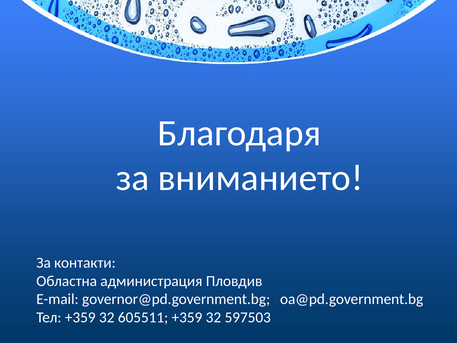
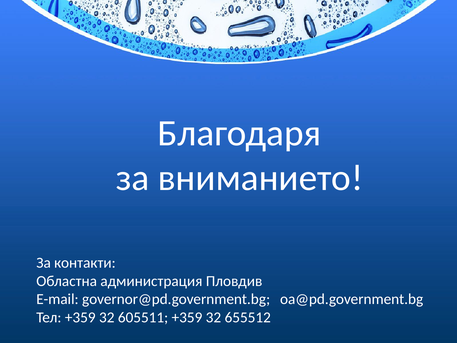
597503: 597503 -> 655512 (248, 317)
